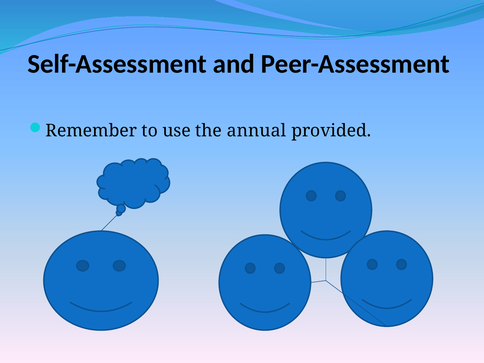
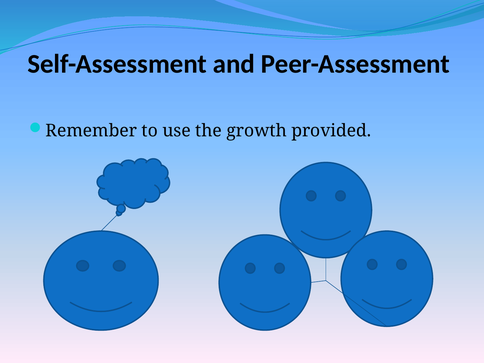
annual: annual -> growth (257, 131)
